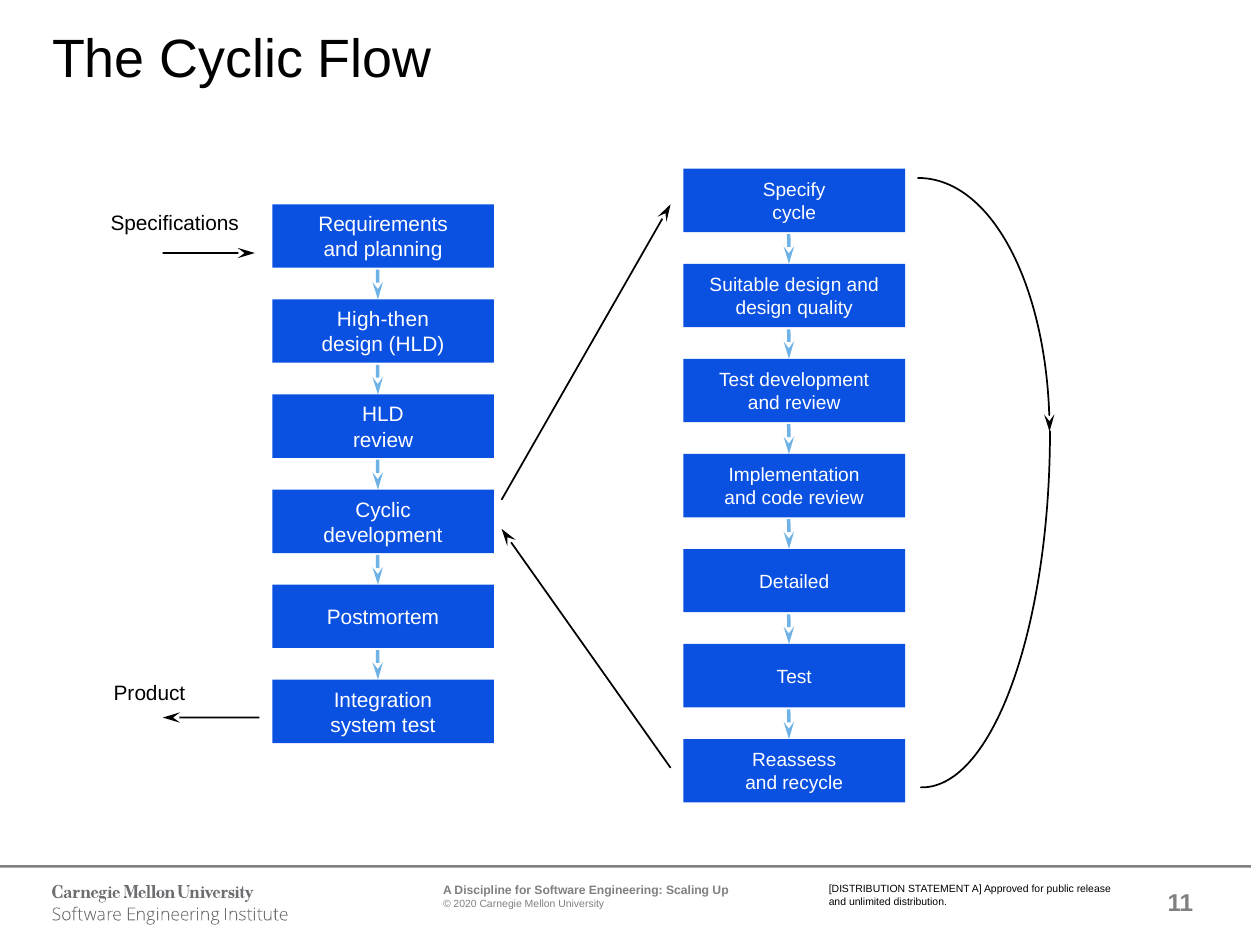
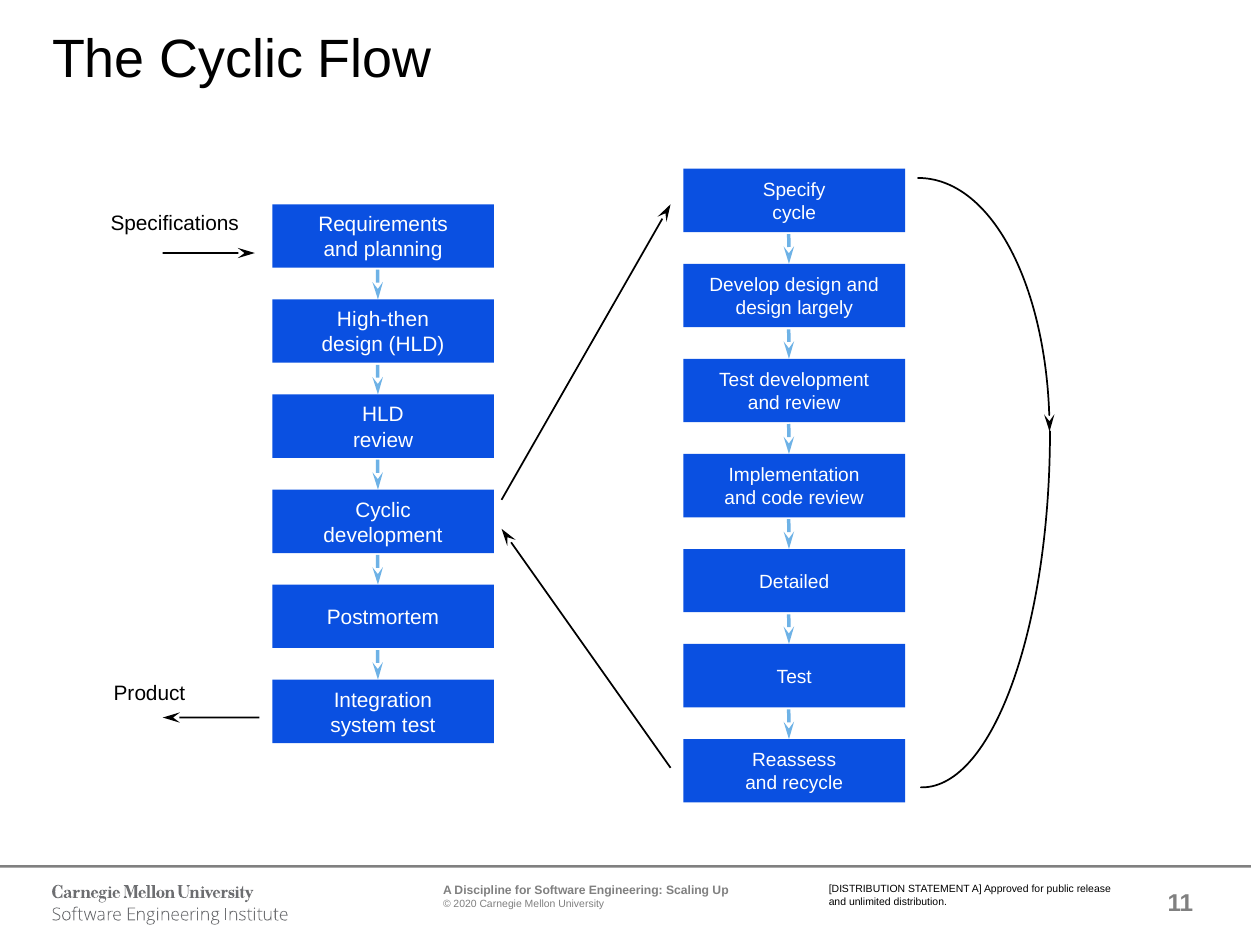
Suitable: Suitable -> Develop (745, 285)
quality: quality -> largely (825, 308)
